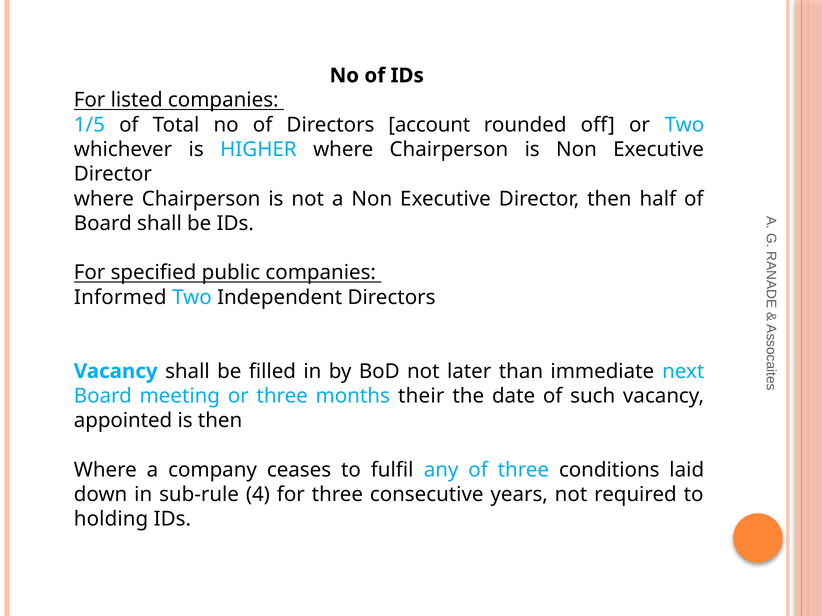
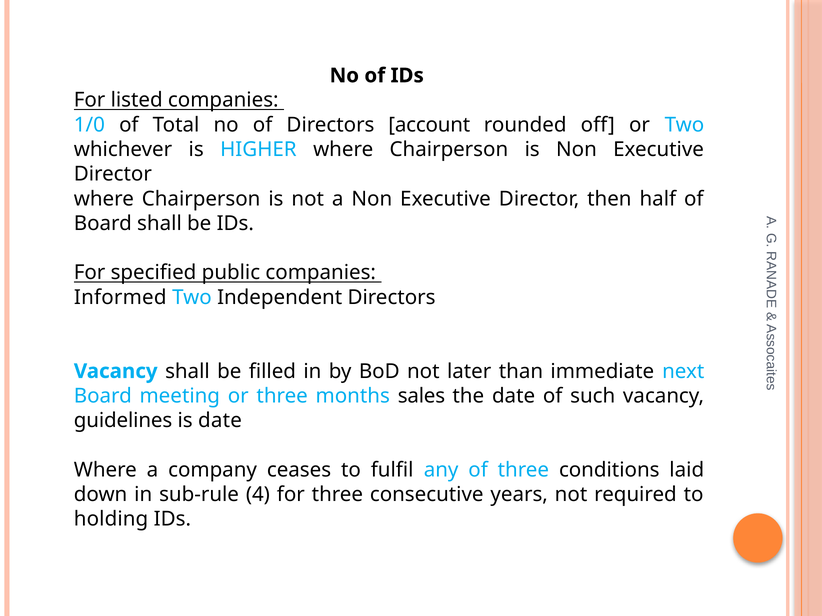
1/5: 1/5 -> 1/0 (89, 125)
their: their -> sales (421, 396)
appointed: appointed -> guidelines (123, 421)
is then: then -> date (220, 421)
